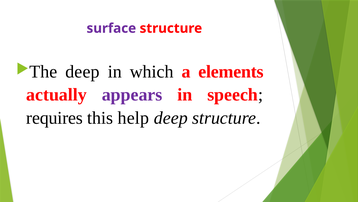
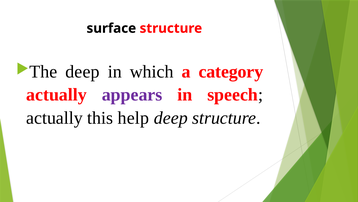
surface colour: purple -> black (111, 28)
elements: elements -> category (231, 72)
requires: requires -> actually (54, 117)
